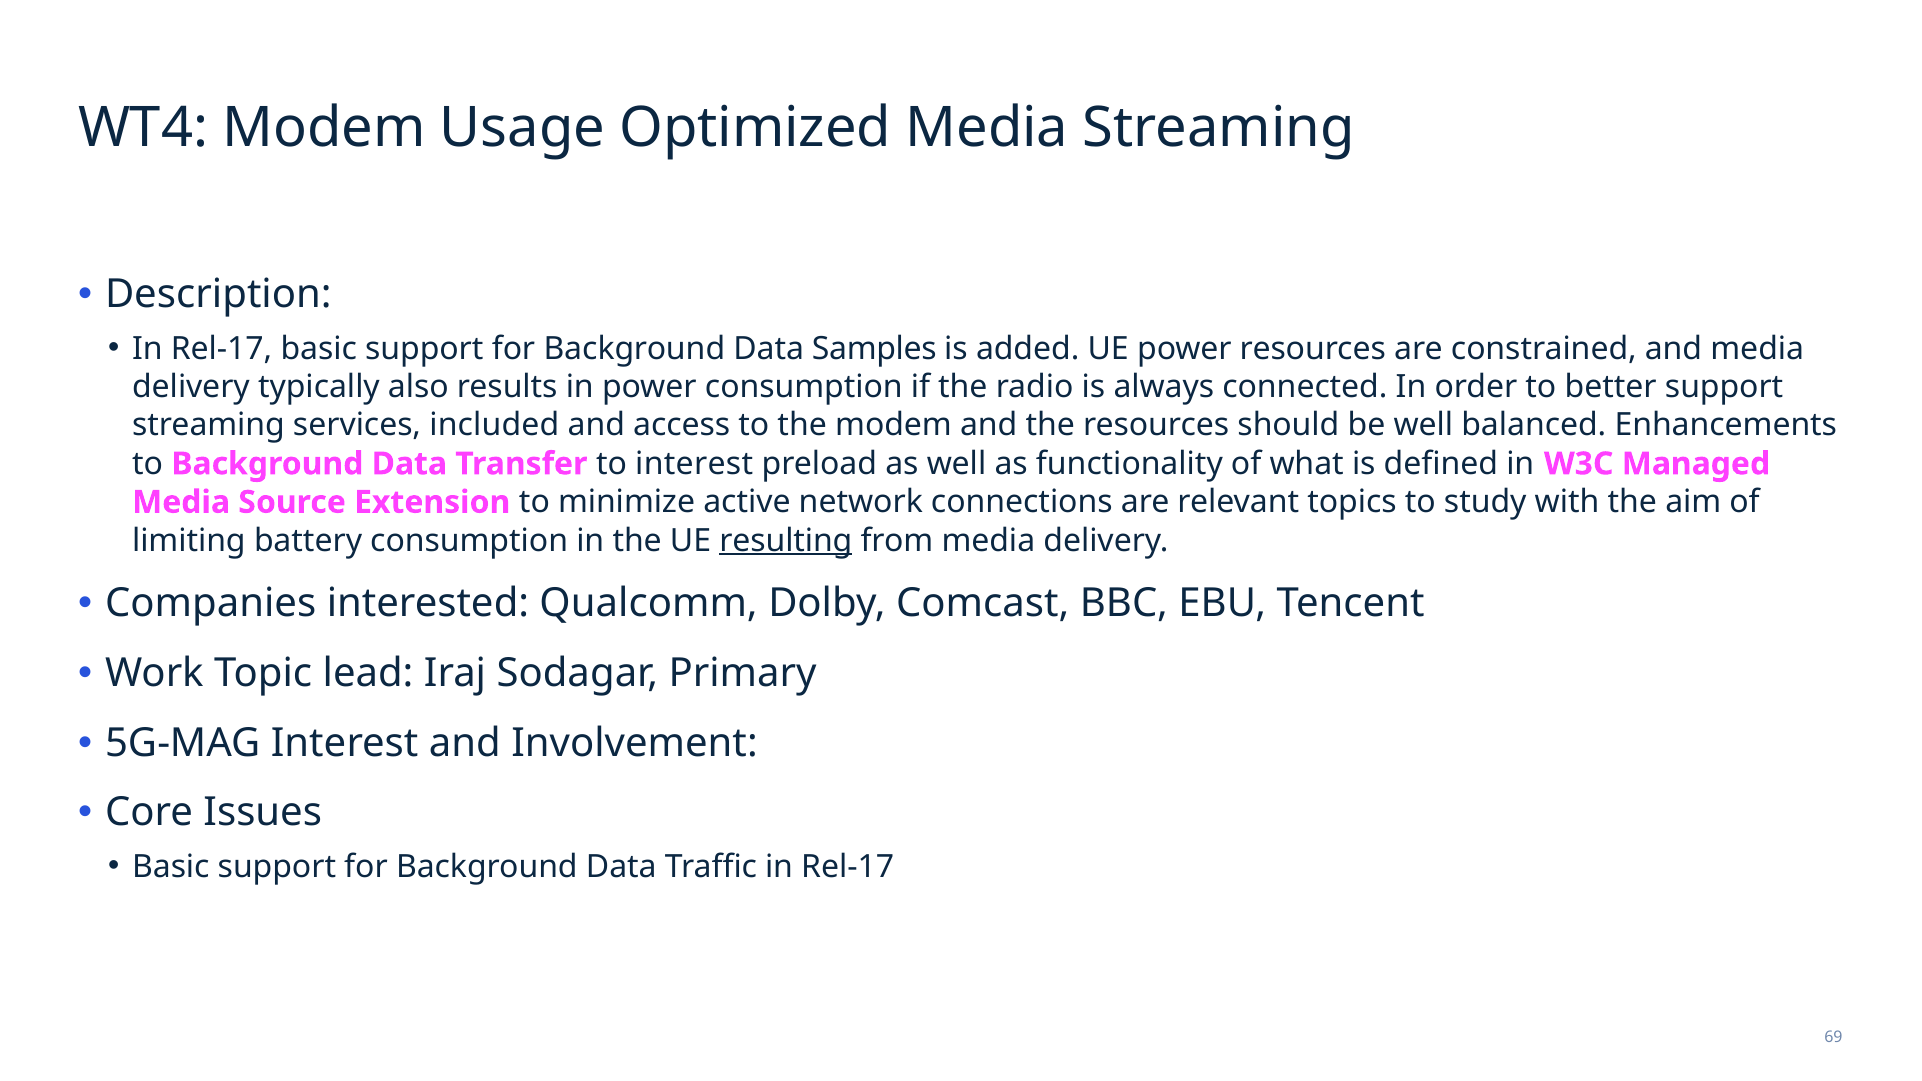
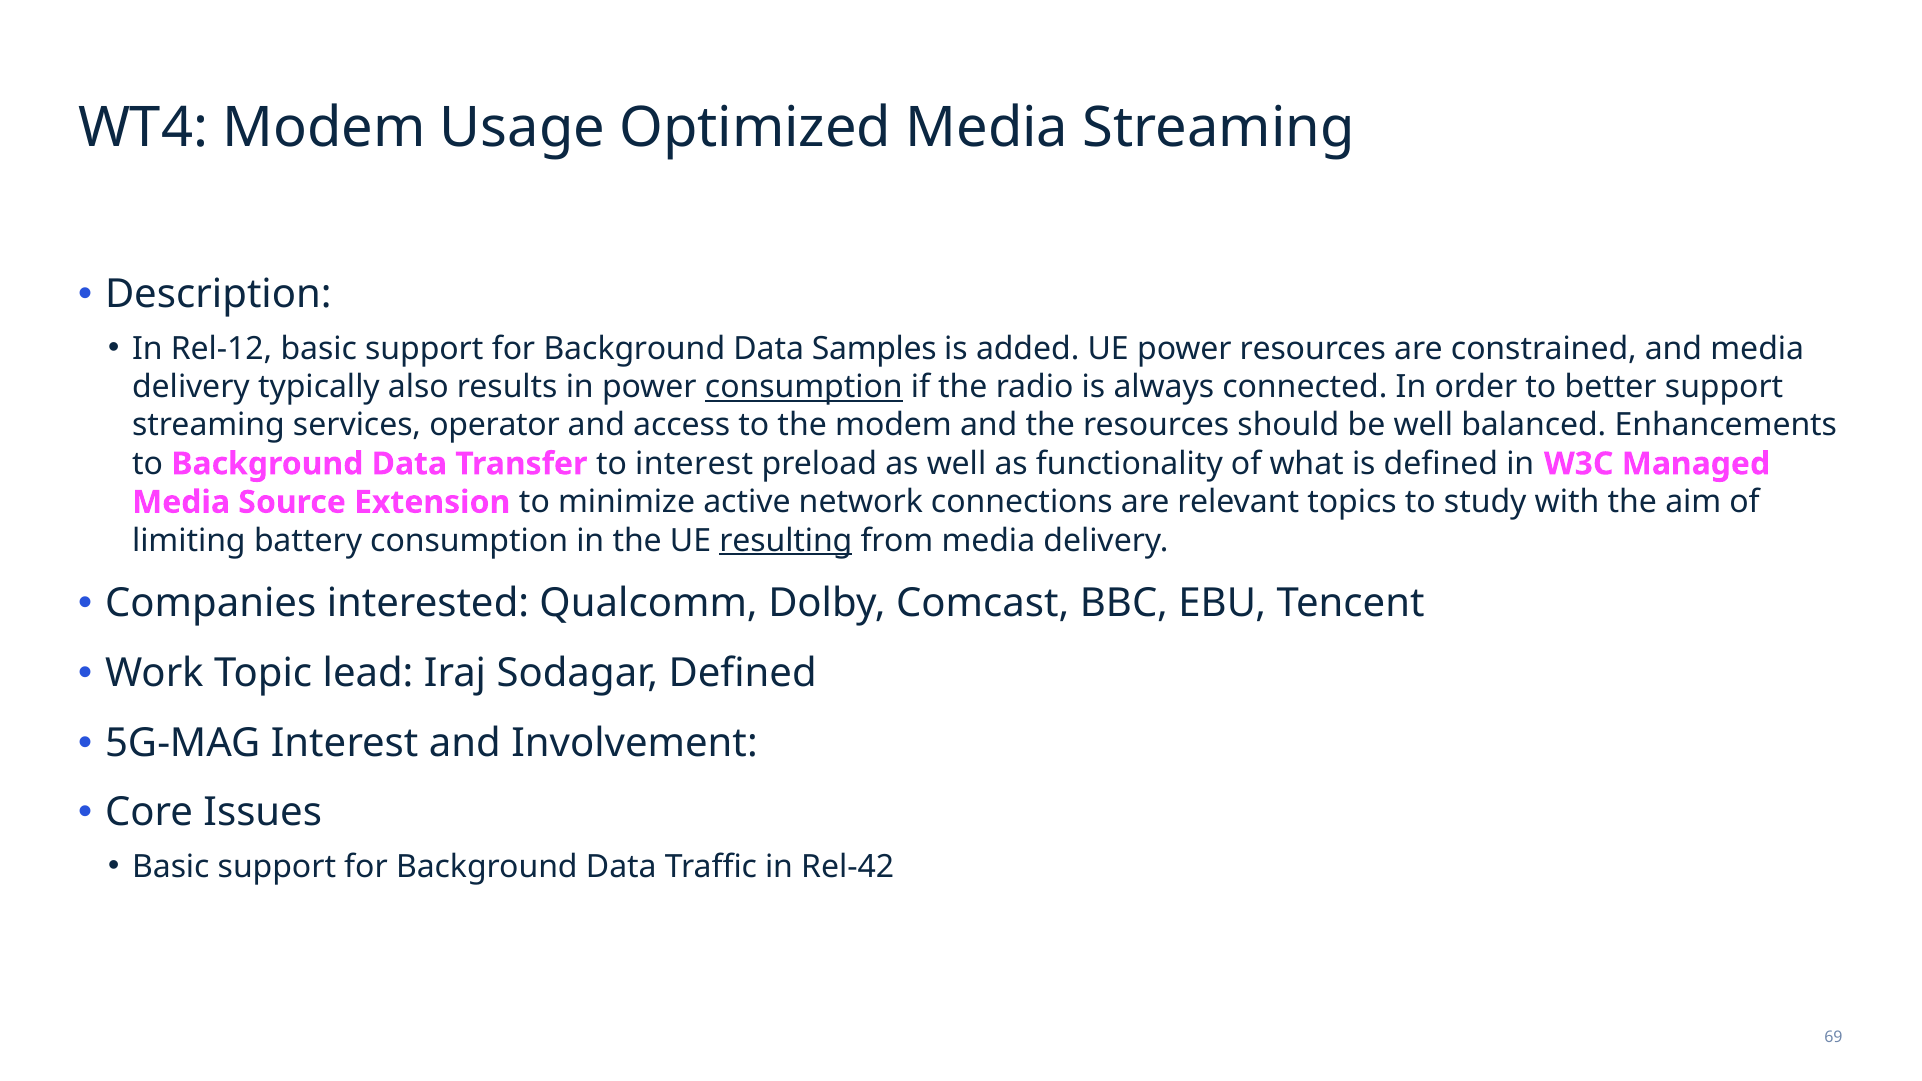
Rel-17: Rel-17 -> Rel-12 (222, 349)
consumption underline: none -> present (804, 387)
included: included -> operator (495, 425)
Sodagar Primary: Primary -> Defined (743, 673)
Traffic in Rel-17: Rel-17 -> Rel-42 (848, 867)
